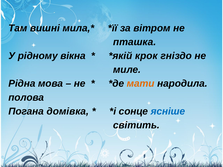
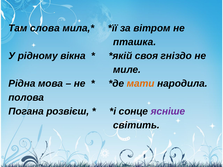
вишні: вишні -> слова (45, 28)
крок: крок -> своя (146, 56)
домівка: домівка -> розвієш (68, 111)
ясніше colour: blue -> purple (168, 111)
